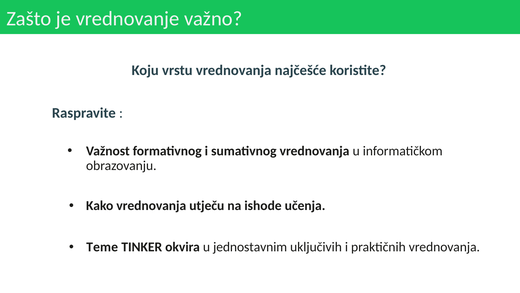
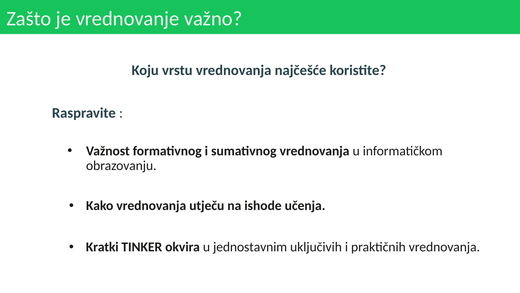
Teme: Teme -> Kratki (102, 247)
